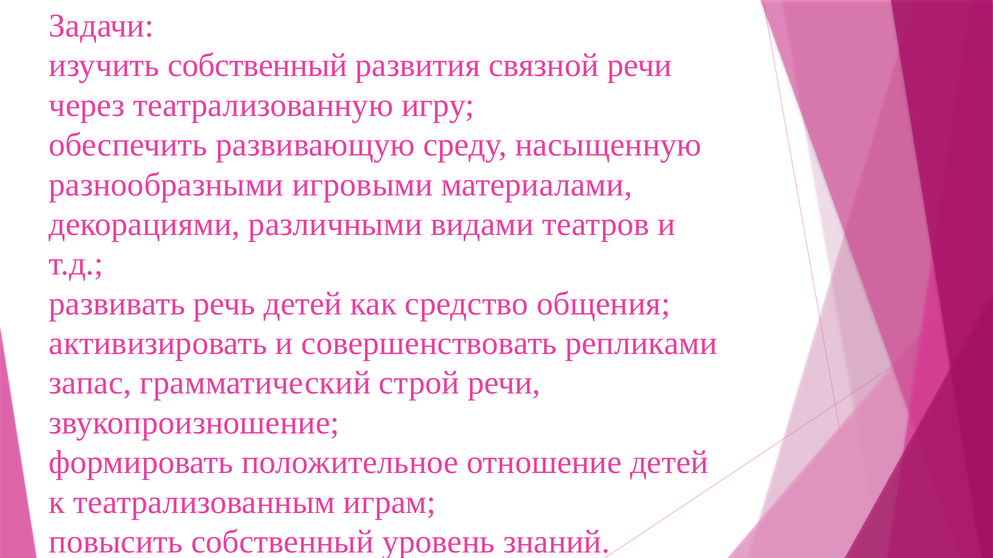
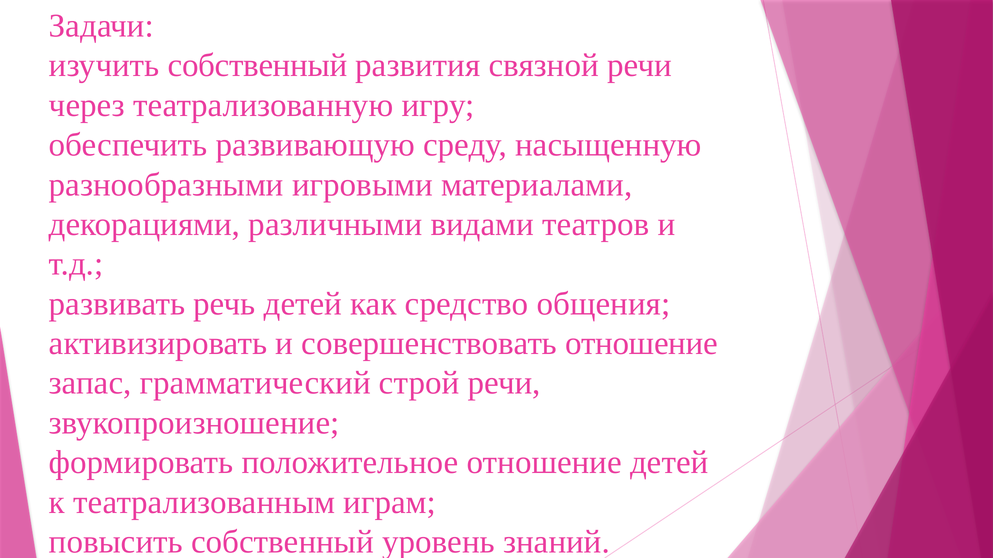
совершенствовать репликами: репликами -> отношение (641, 344)
